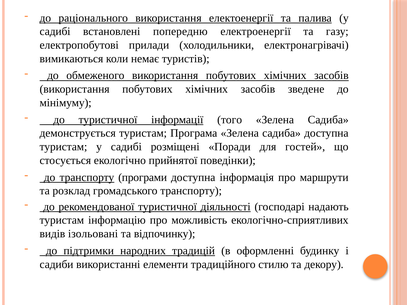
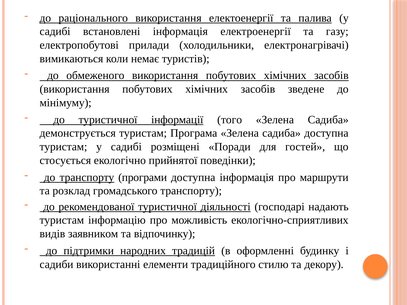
встановлені попередню: попередню -> інформація (180, 32)
ізольовані: ізольовані -> заявником (93, 234)
